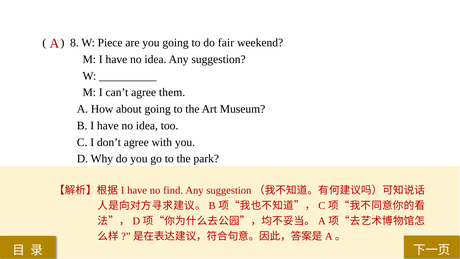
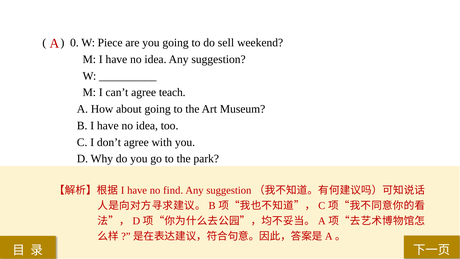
8: 8 -> 0 (74, 43)
fair: fair -> sell (226, 43)
them: them -> teach (172, 92)
